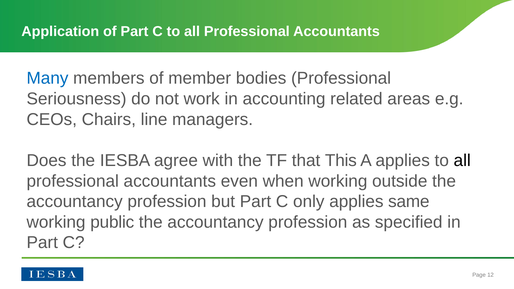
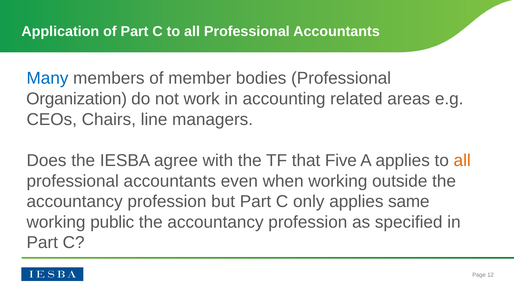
Seriousness: Seriousness -> Organization (77, 99)
This: This -> Five (341, 161)
all colour: black -> orange (462, 161)
